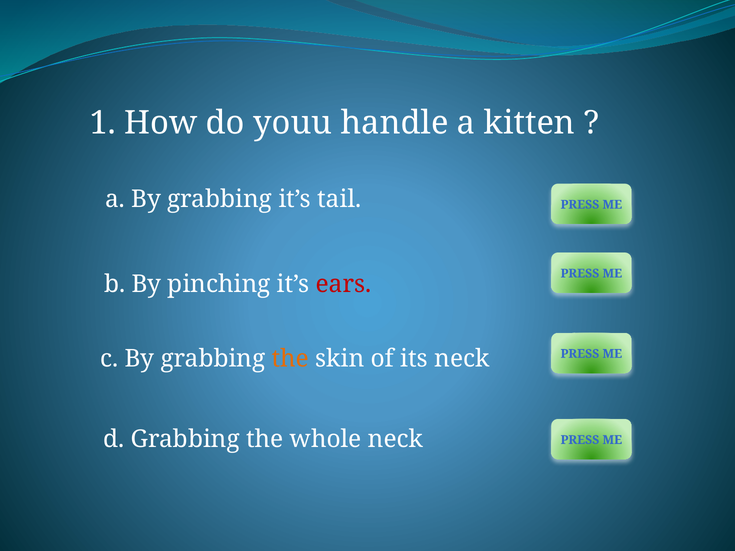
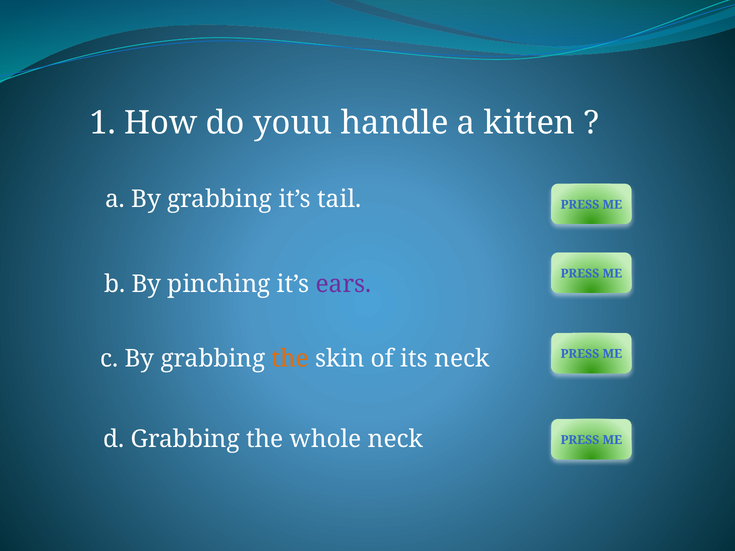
ears colour: red -> purple (344, 284)
